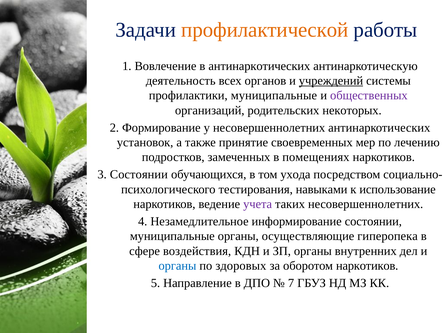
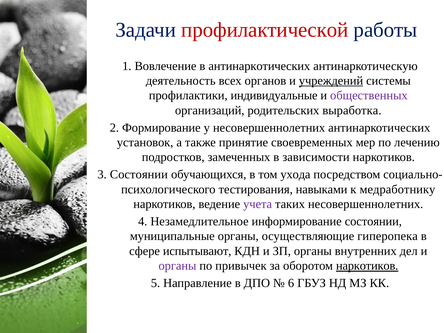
профилактической colour: orange -> red (265, 30)
профилактики муниципальные: муниципальные -> индивидуальные (274, 96)
некоторых: некоторых -> выработка (352, 110)
помещениях: помещениях -> зависимости (316, 157)
использование: использование -> медработнику (397, 189)
воздействия: воздействия -> испытывают (197, 251)
органы colour: blue -> purple (177, 266)
здоровых: здоровых -> привычек (241, 266)
наркотиков underline: none -> present (367, 266)
7: 7 -> 6 (291, 283)
